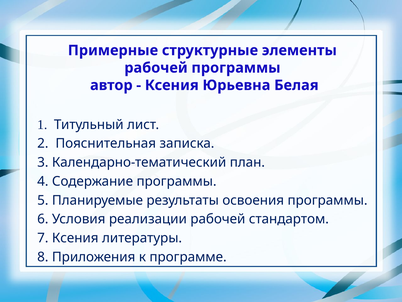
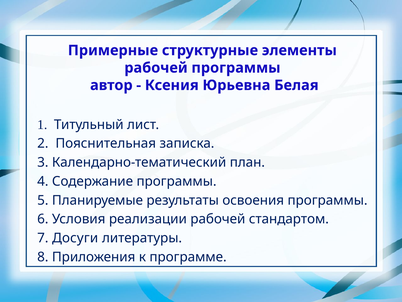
7 Ксения: Ксения -> Досуги (75, 238)
